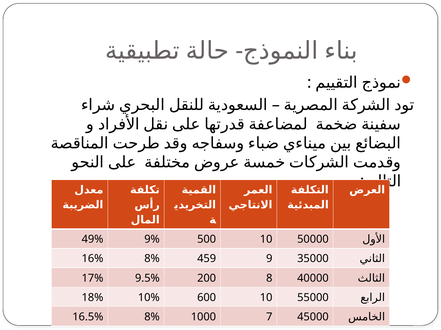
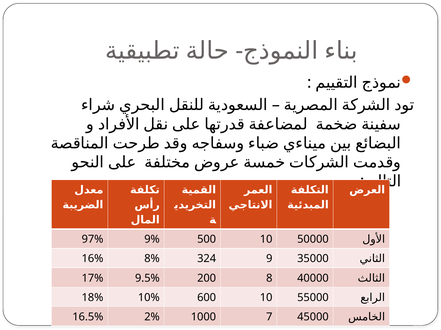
49%: 49% -> 97% (93, 240)
459: 459 -> 324 (207, 259)
16.5% 8%: 8% -> 2% (152, 318)
